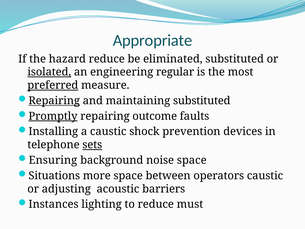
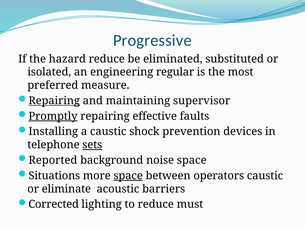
Appropriate: Appropriate -> Progressive (152, 40)
isolated underline: present -> none (49, 72)
preferred underline: present -> none (53, 85)
maintaining substituted: substituted -> supervisor (202, 101)
outcome: outcome -> effective (155, 116)
Ensuring: Ensuring -> Reported (53, 160)
space underline: none -> present (128, 175)
adjusting: adjusting -> eliminate (66, 189)
Instances: Instances -> Corrected (54, 204)
